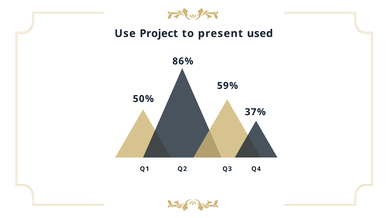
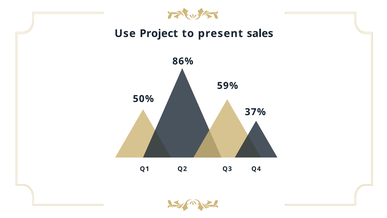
used: used -> sales (260, 33)
